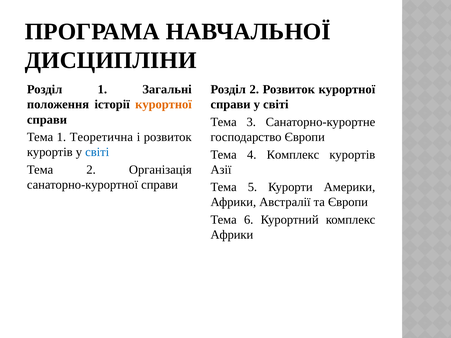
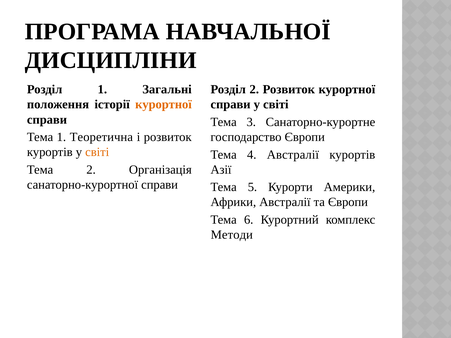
світі colour: blue -> orange (97, 152)
4 Комплекс: Комплекс -> Австралії (293, 155)
Африки: Африки -> Методи (232, 235)
